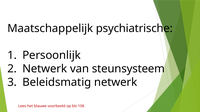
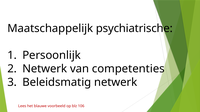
steunsysteem: steunsysteem -> competenties (128, 69)
